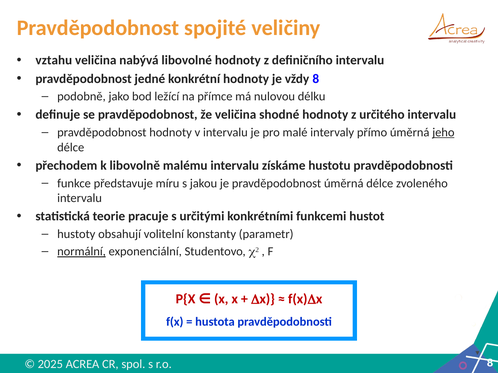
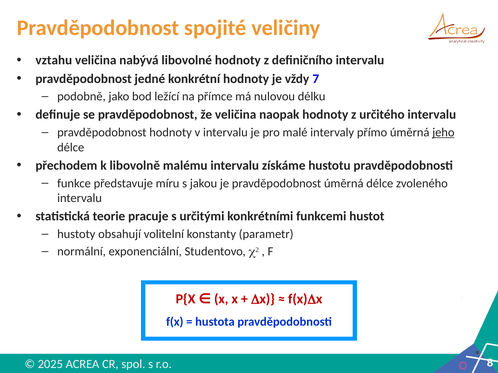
vždy 8: 8 -> 7 (316, 79)
shodné: shodné -> naopak (279, 115)
normální underline: present -> none (82, 252)
